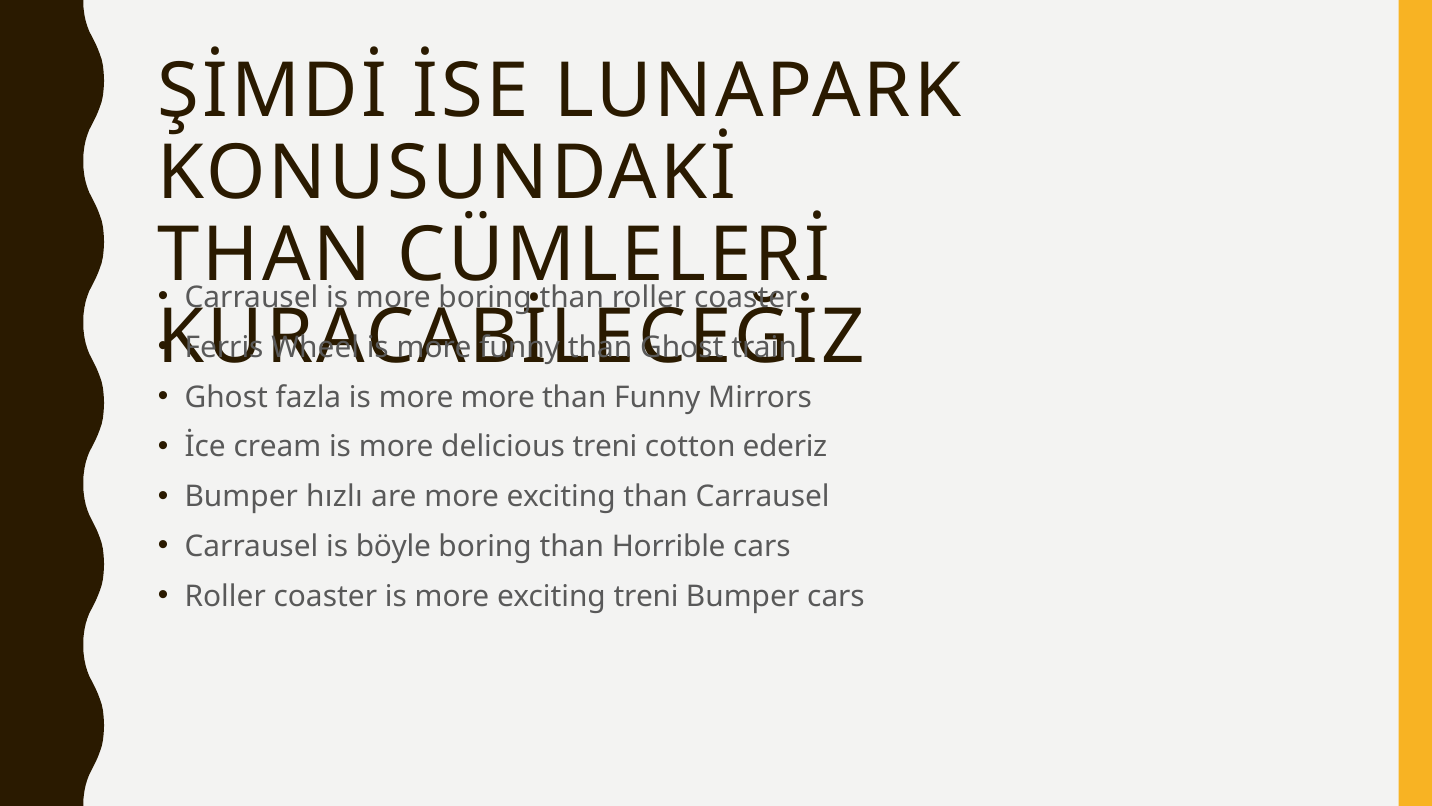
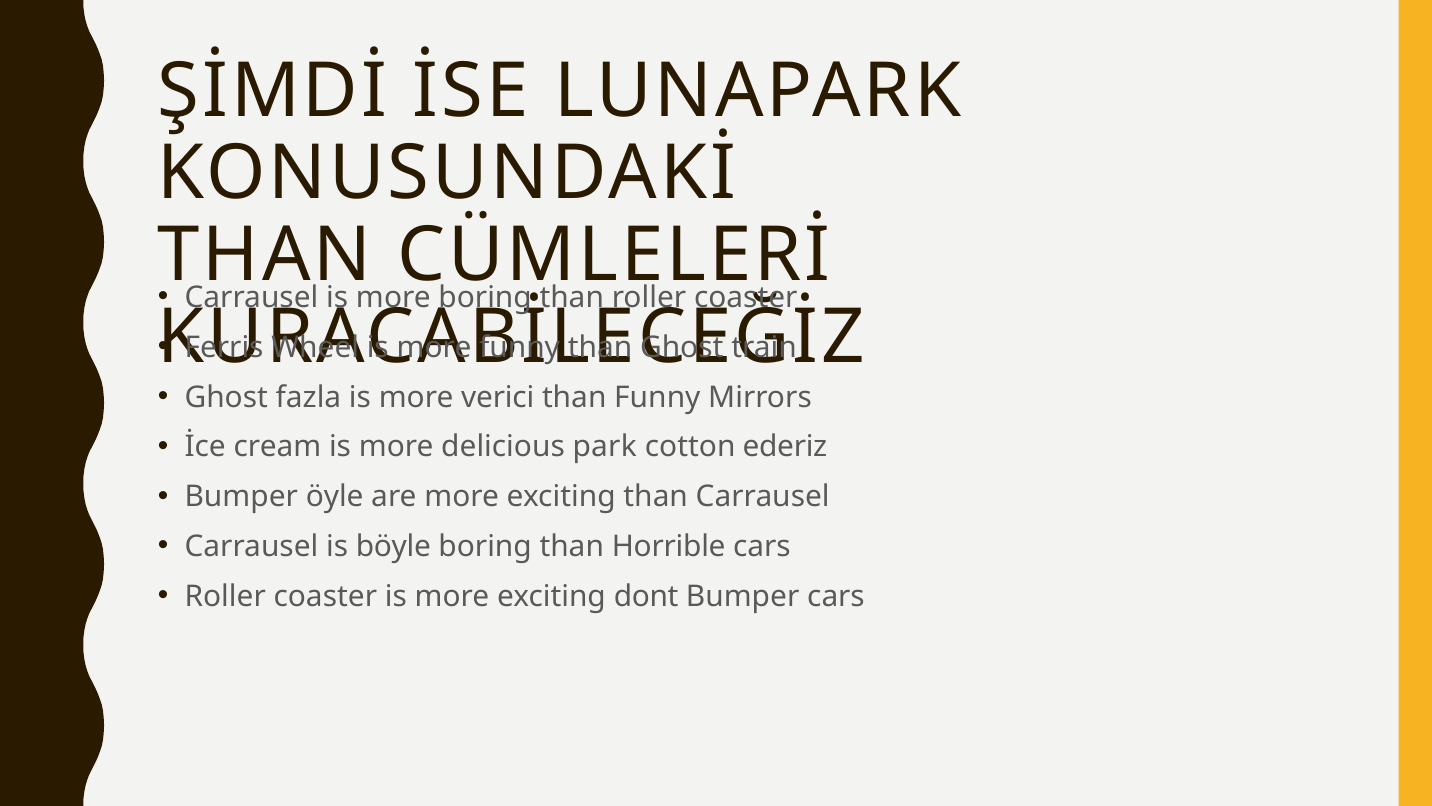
more more: more -> verici (498, 397)
delicious treni: treni -> park (605, 447)
hızlı: hızlı -> öyle (335, 497)
exciting treni: treni -> dont (646, 596)
